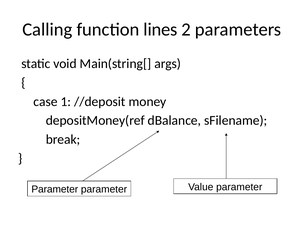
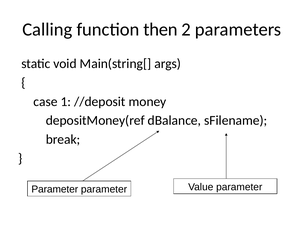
lines: lines -> then (160, 29)
